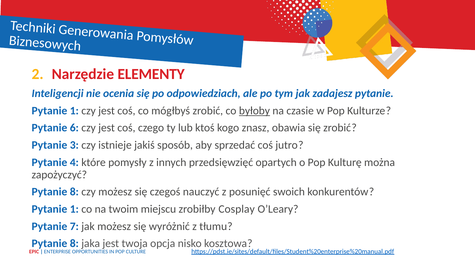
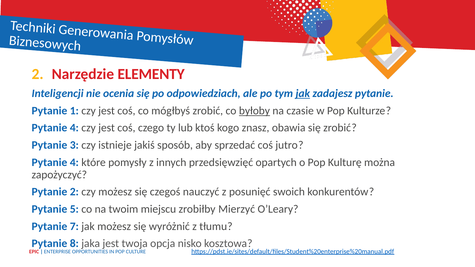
jak underline: none -> present (303, 93)
6: 6 -> 4 (74, 128)
8: 8 -> 2 (74, 192)
1: 1 -> 5 (74, 209)
Cosplay: Cosplay -> Mierzyć (237, 209)
